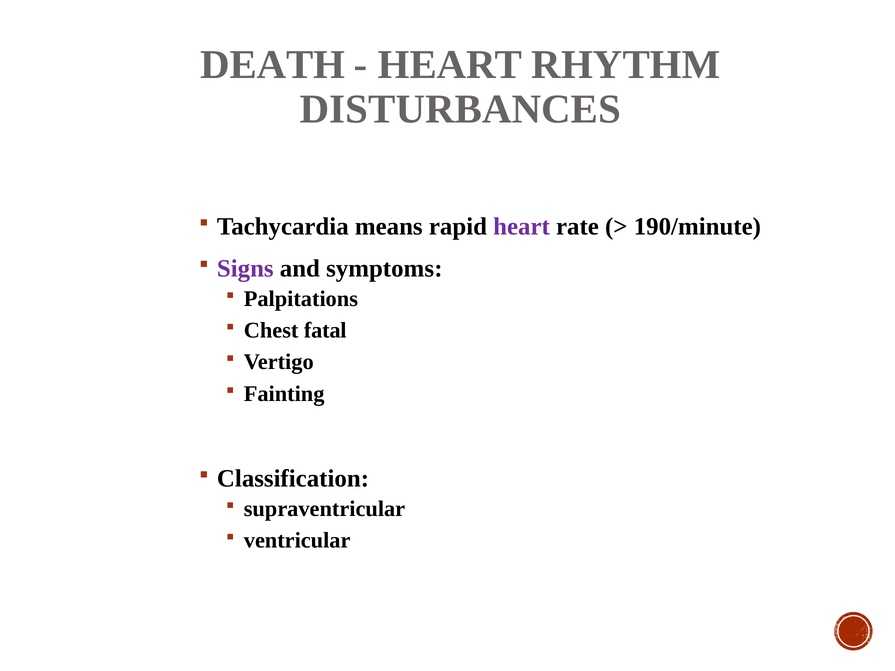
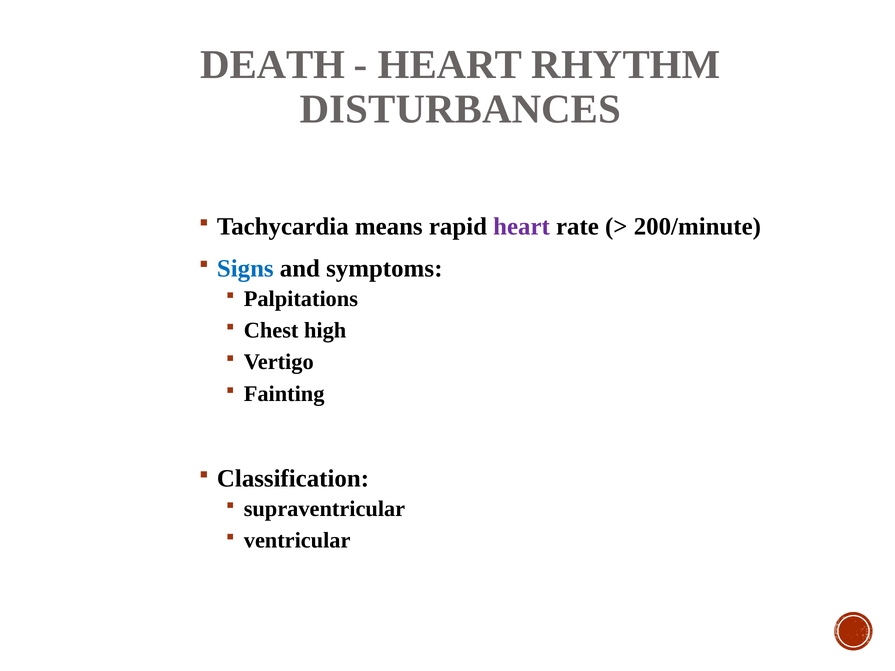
190/minute: 190/minute -> 200/minute (697, 227)
Signs colour: purple -> blue (245, 268)
fatal: fatal -> high (325, 331)
